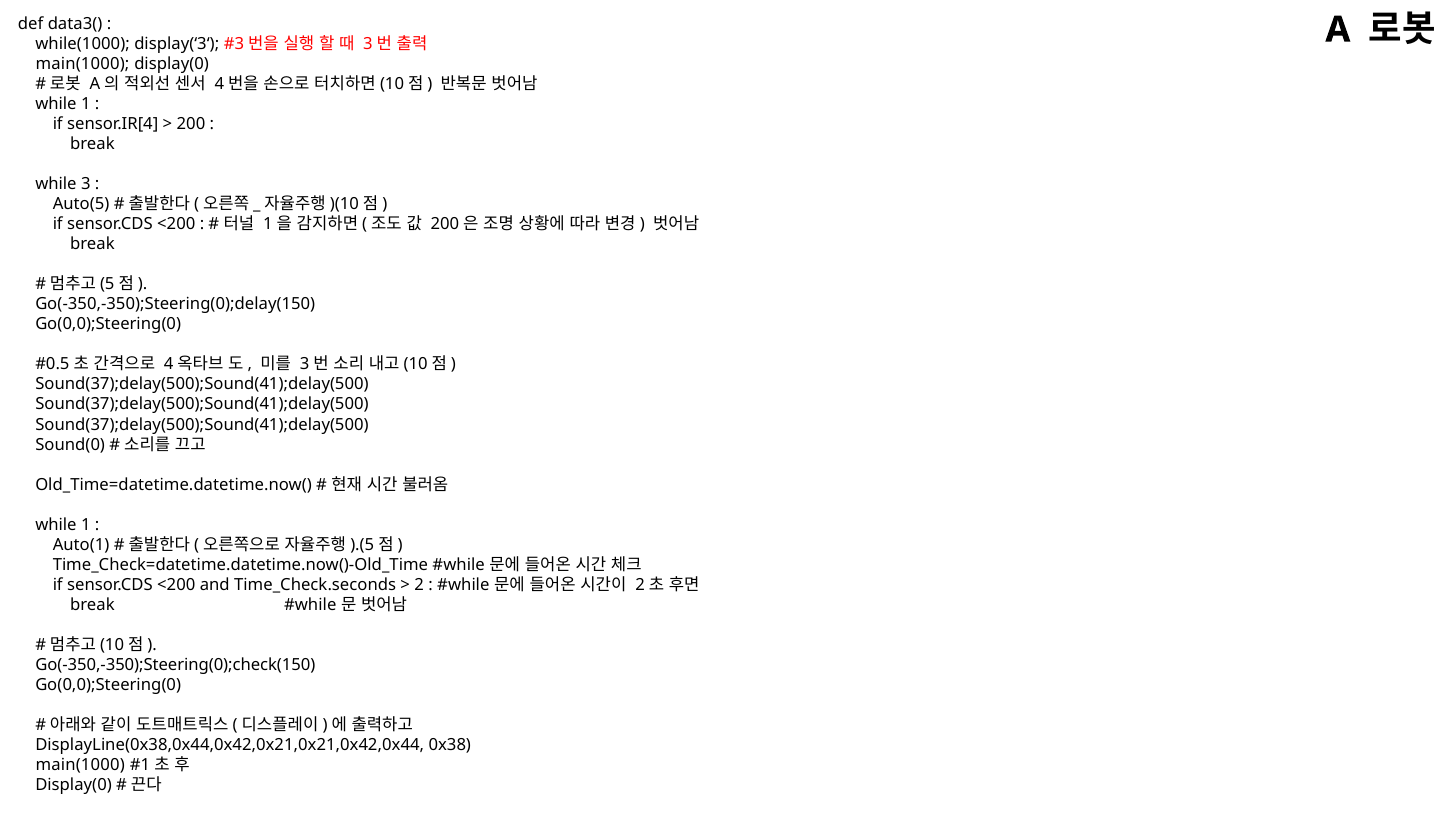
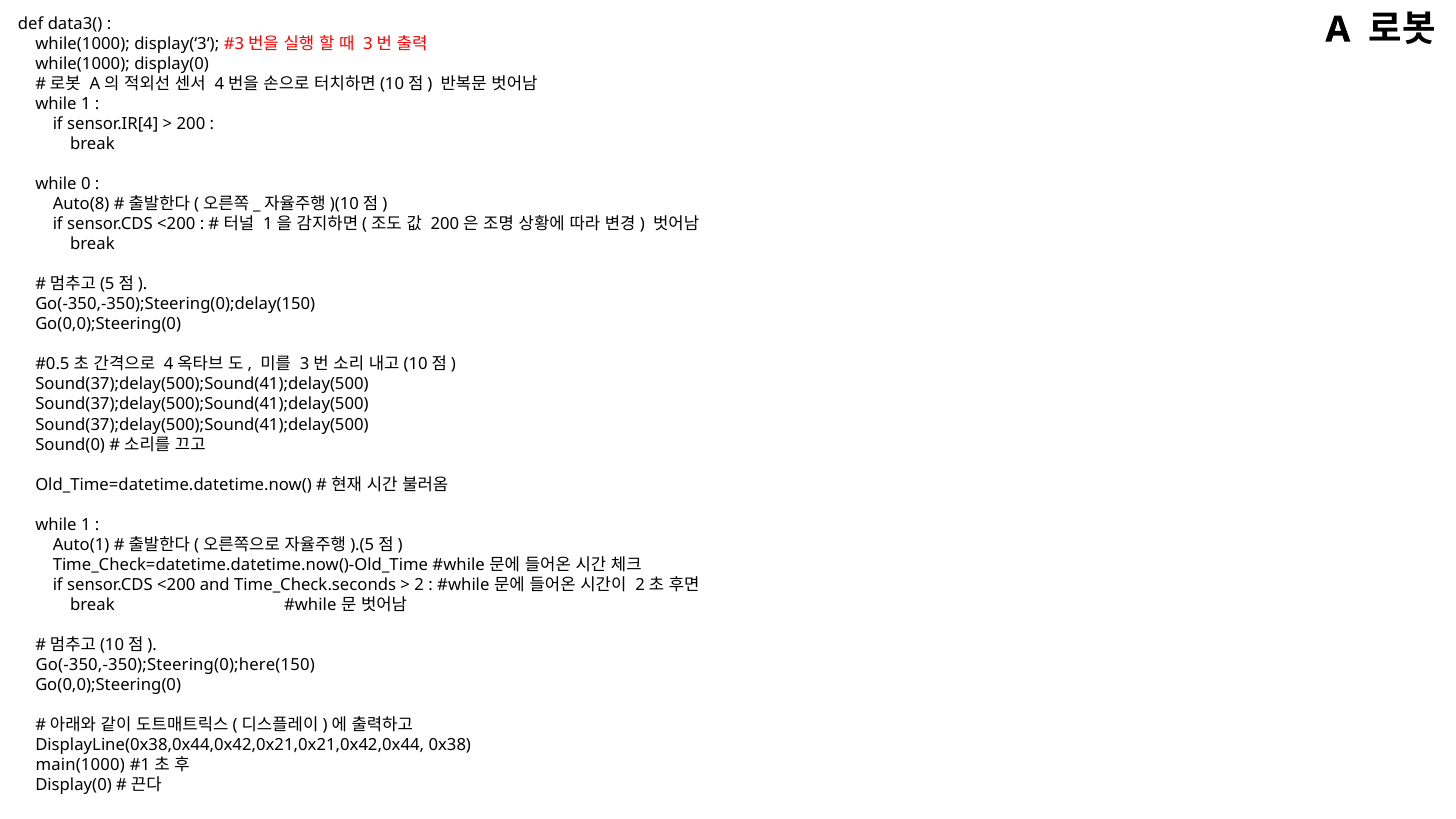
main(1000: main(1000 -> while(1000 (83, 64)
3: 3 -> 0 (86, 184)
Auto(5: Auto(5 -> Auto(8 (81, 204)
Go(-350,-350);Steering(0);check(150: Go(-350,-350);Steering(0);check(150 -> Go(-350,-350);Steering(0);here(150 (175, 665)
